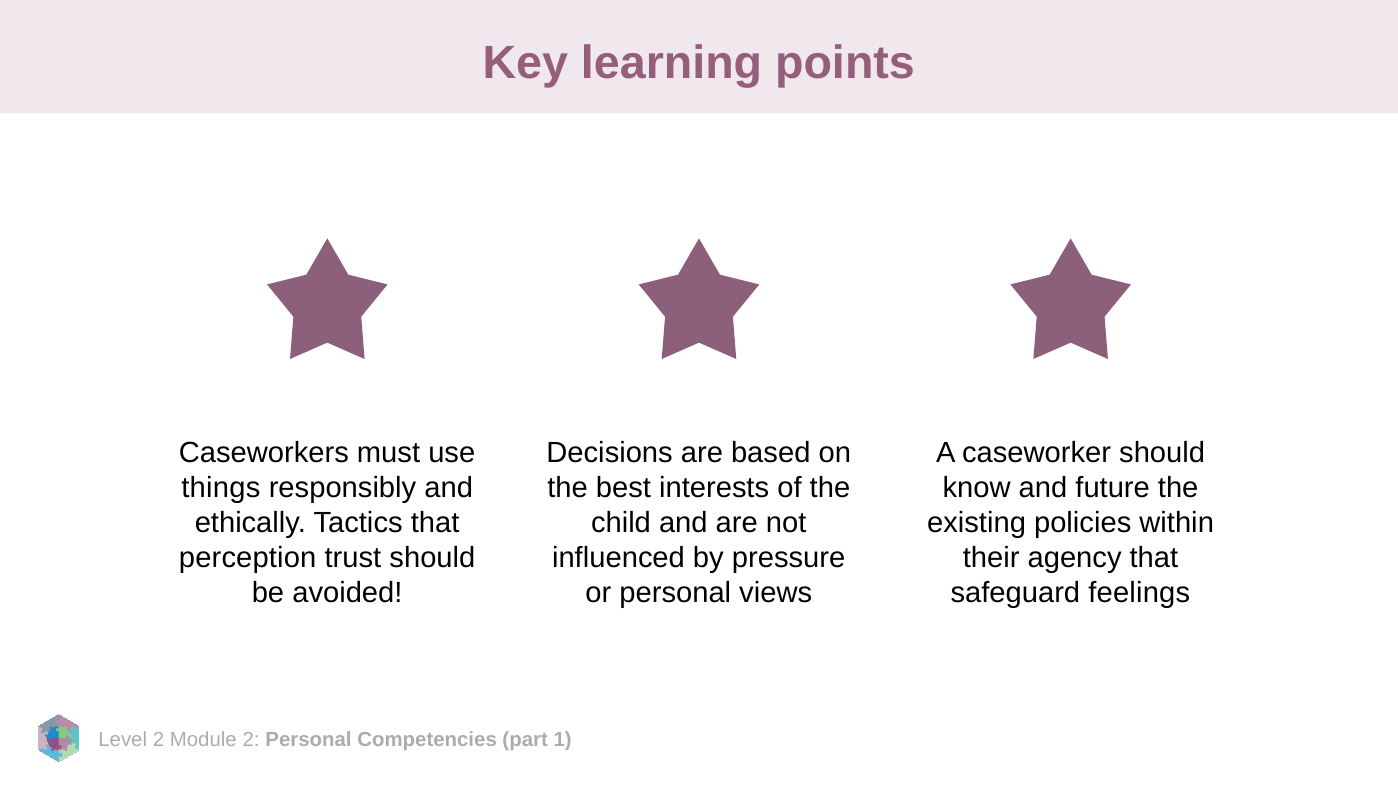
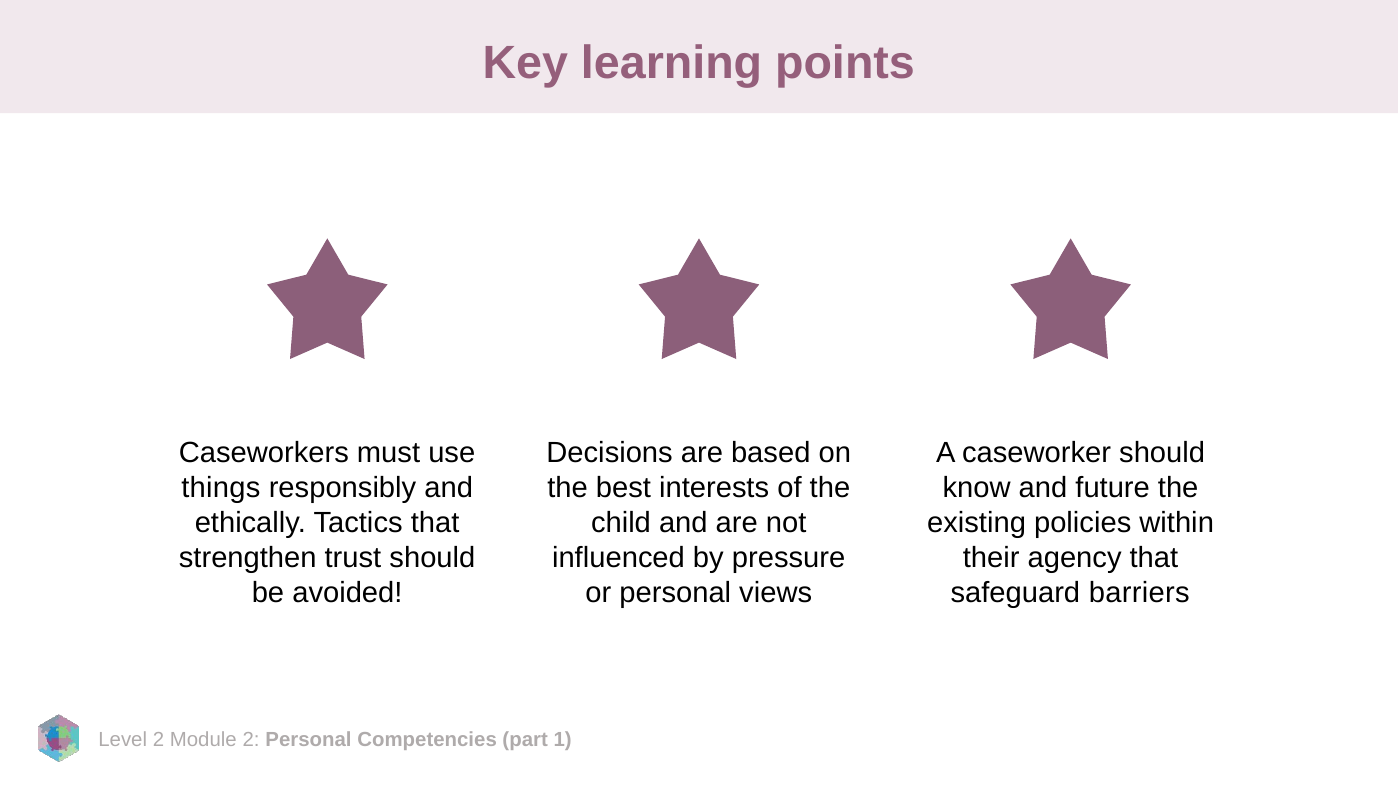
perception: perception -> strengthen (248, 557)
feelings: feelings -> barriers (1139, 592)
